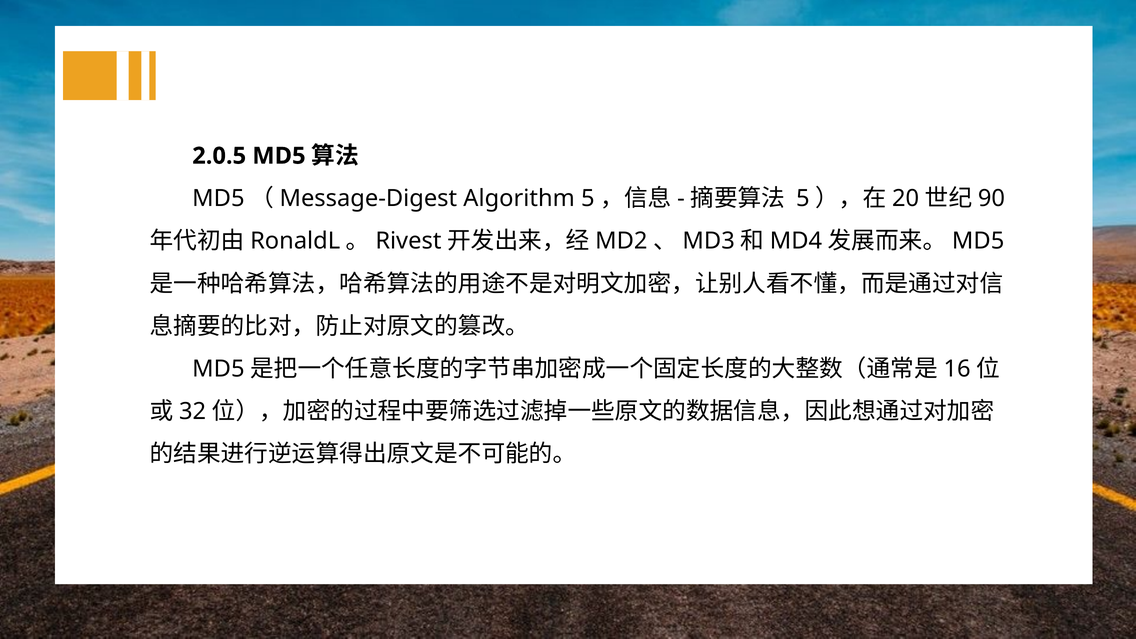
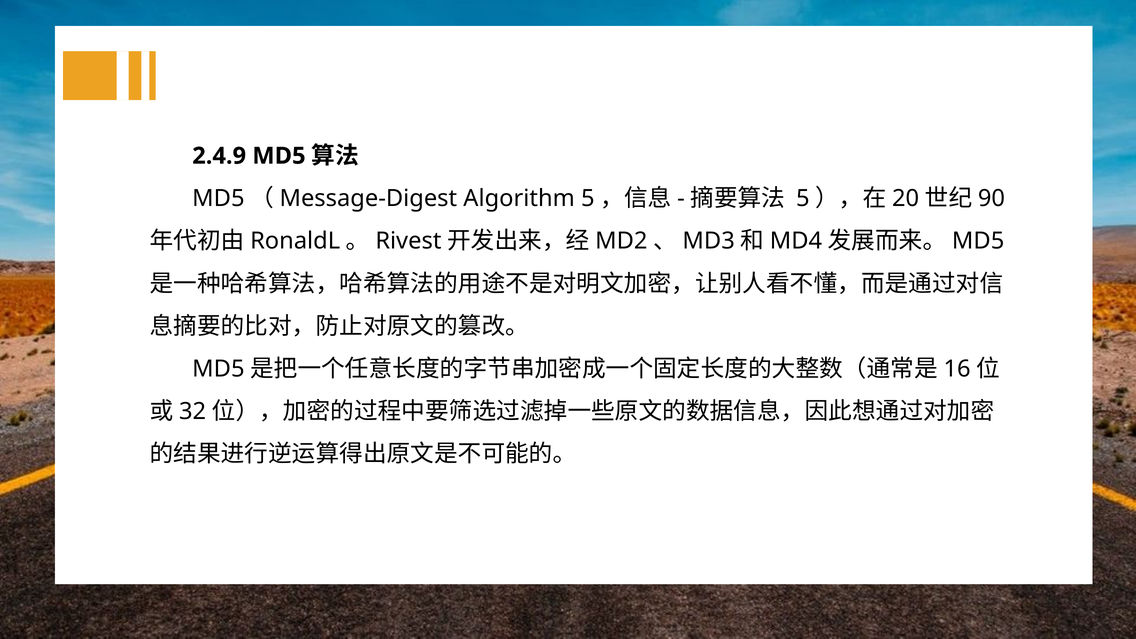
2.0.5: 2.0.5 -> 2.4.9 (219, 156)
